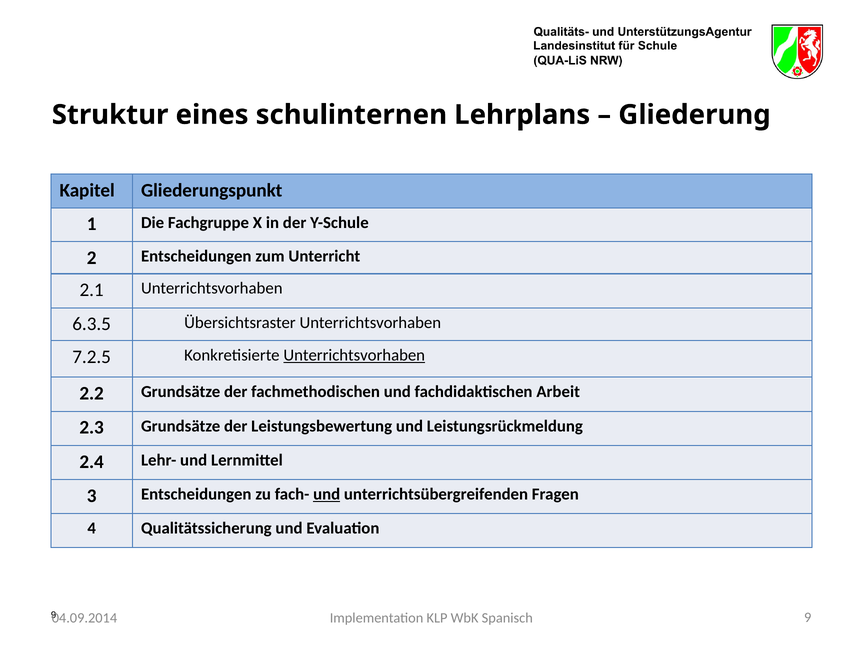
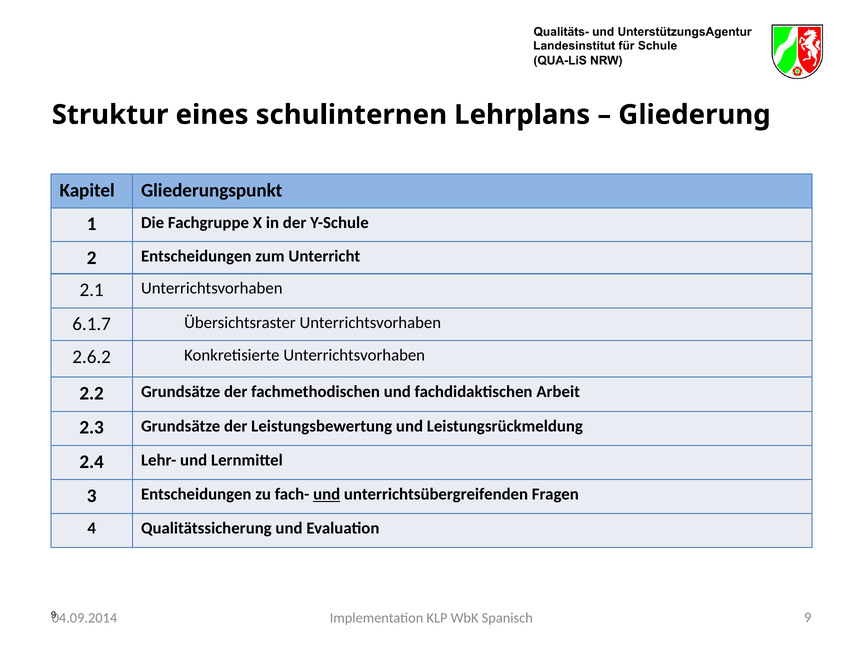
6.3.5: 6.3.5 -> 6.1.7 (92, 324)
7.2.5: 7.2.5 -> 2.6.2 (92, 357)
Unterrichtsvorhaben underline: present -> none (354, 355)
